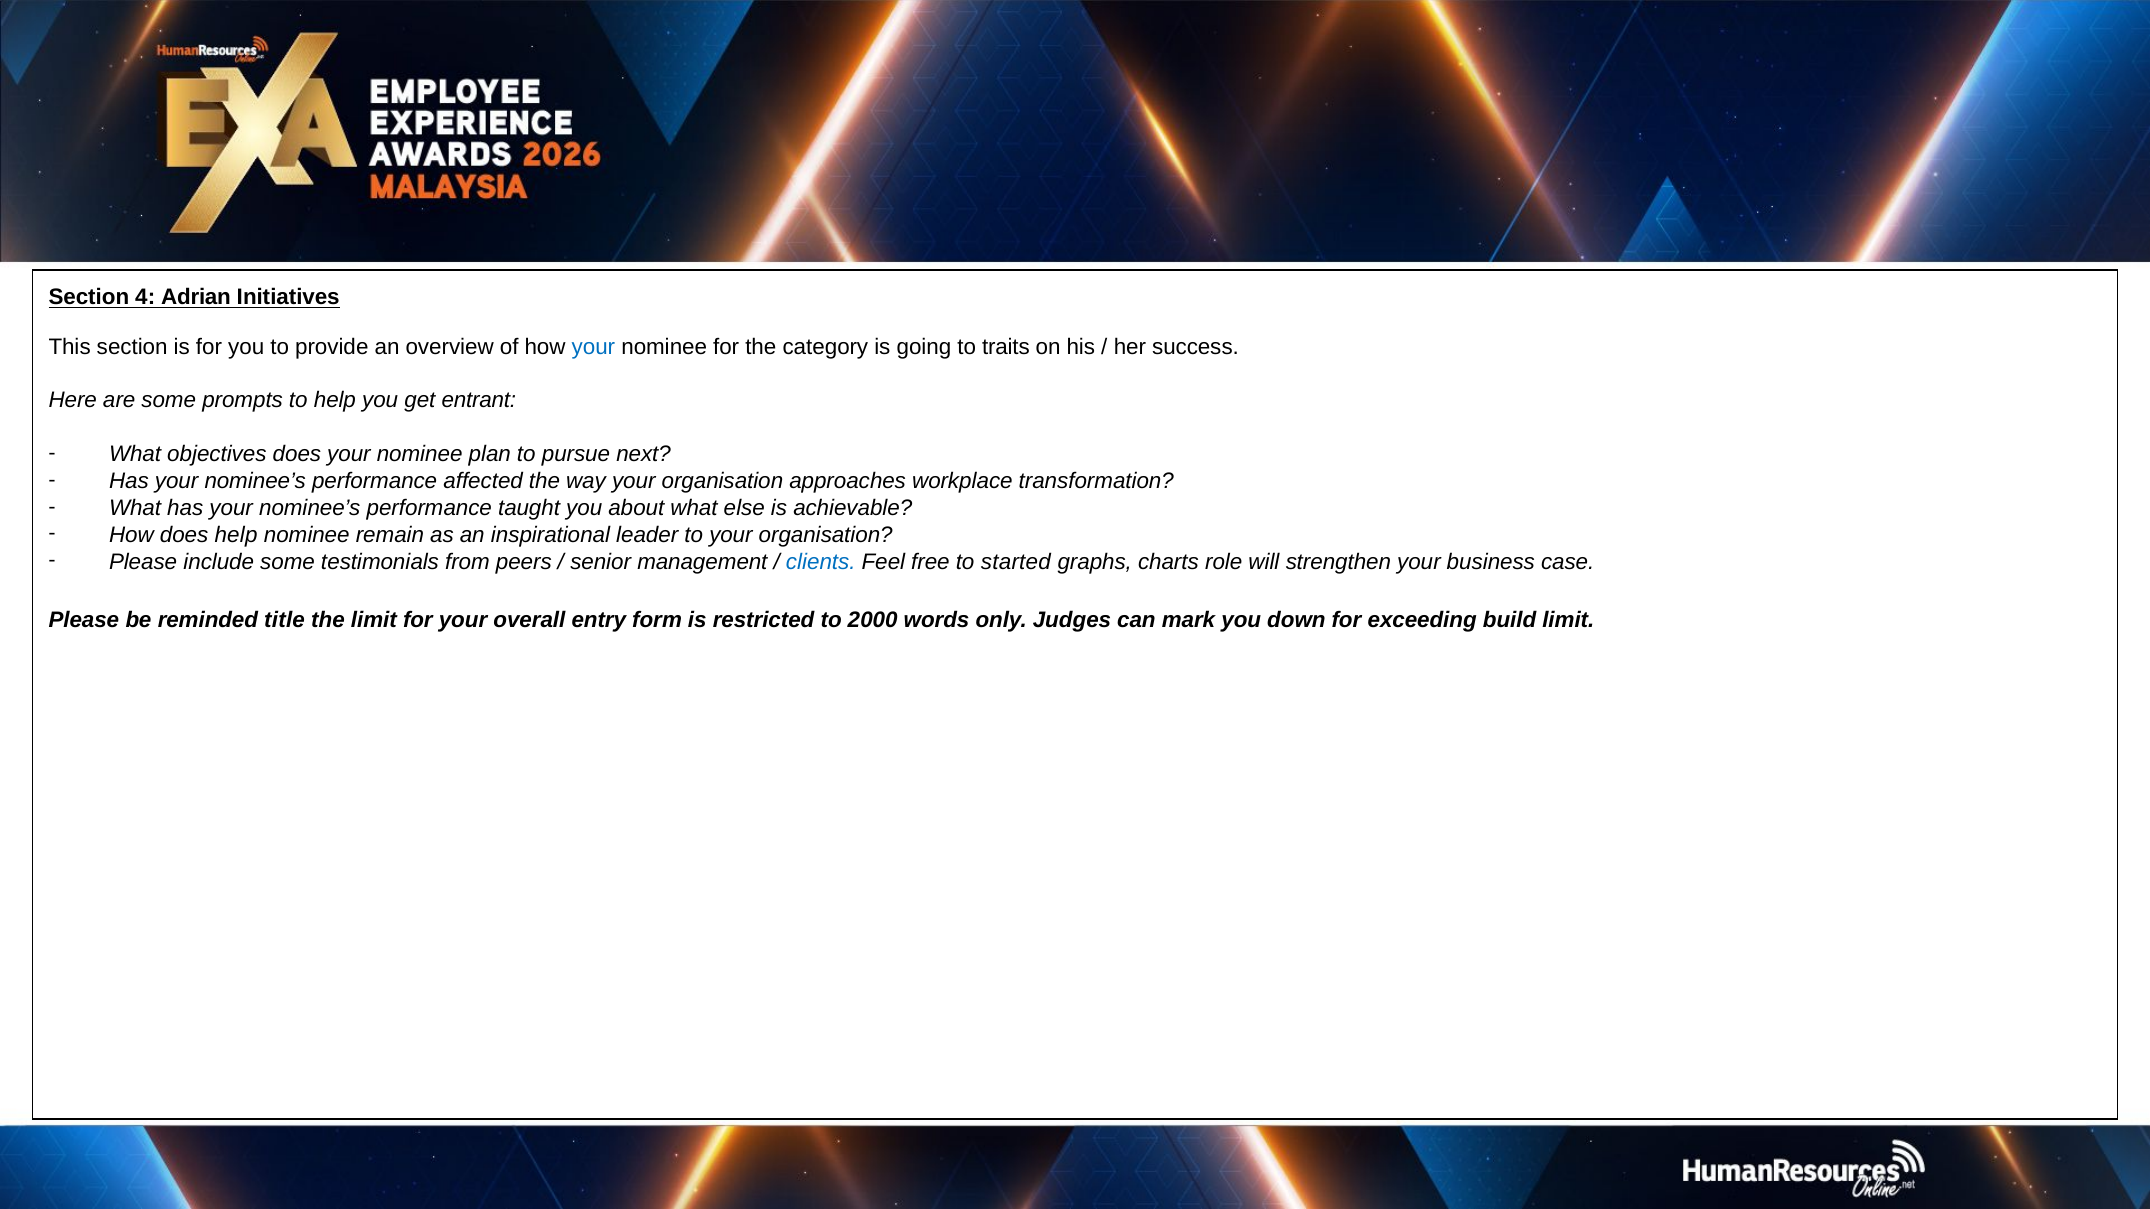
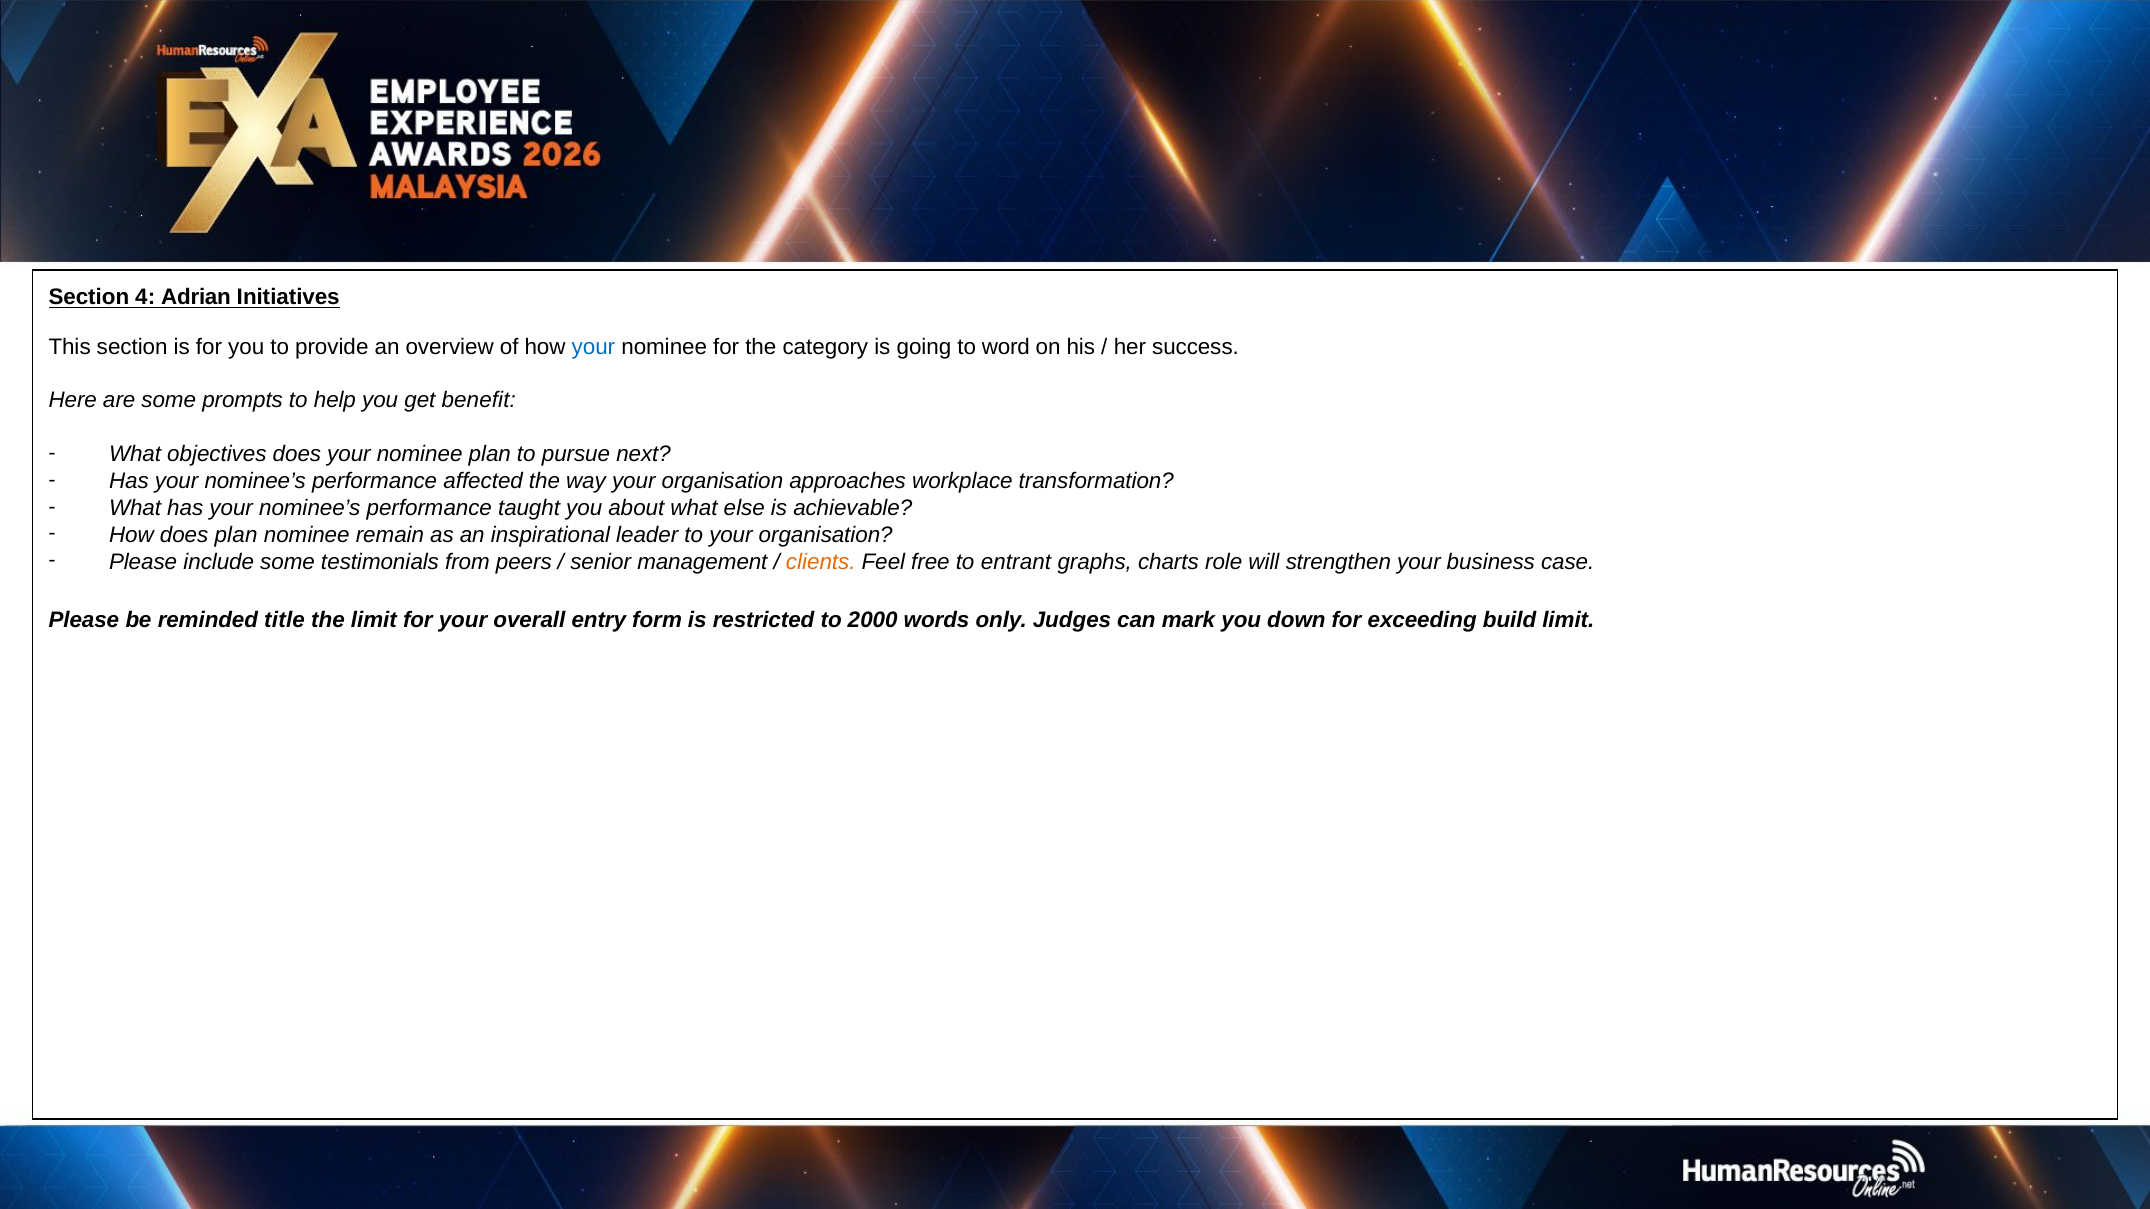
traits: traits -> word (1006, 347)
entrant: entrant -> benefit (479, 401)
does help: help -> plan (236, 535)
clients colour: blue -> orange (821, 562)
started: started -> entrant (1016, 562)
